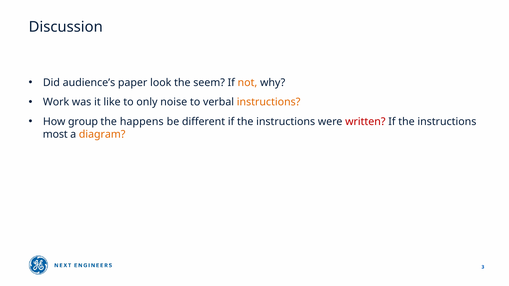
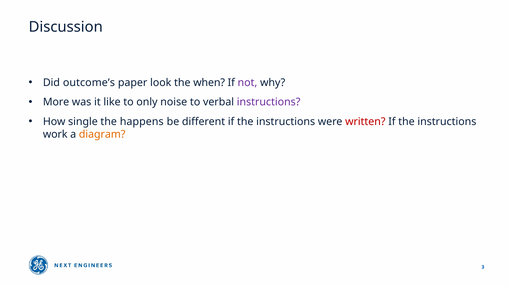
audience’s: audience’s -> outcome’s (89, 83)
seem: seem -> when (209, 83)
not colour: orange -> purple (247, 83)
Work: Work -> More (56, 102)
instructions colour: orange -> purple (269, 102)
group: group -> single (83, 122)
most: most -> work (55, 135)
